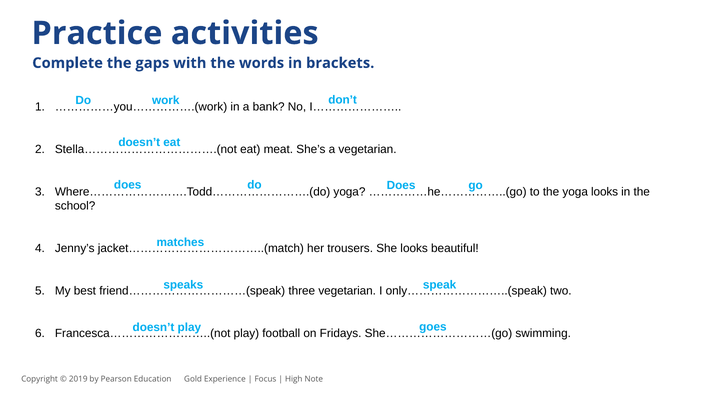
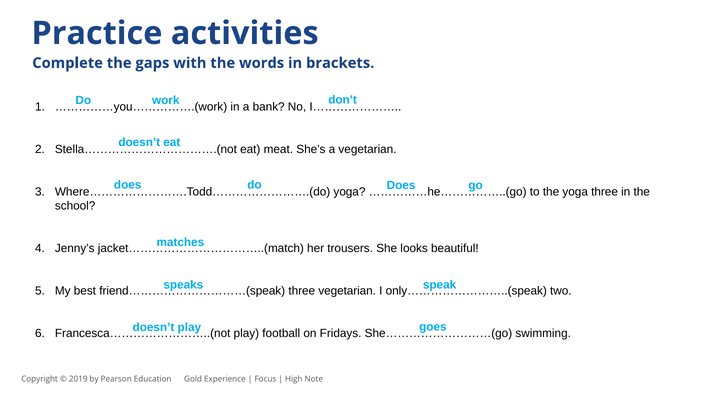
yoga looks: looks -> three (605, 192)
